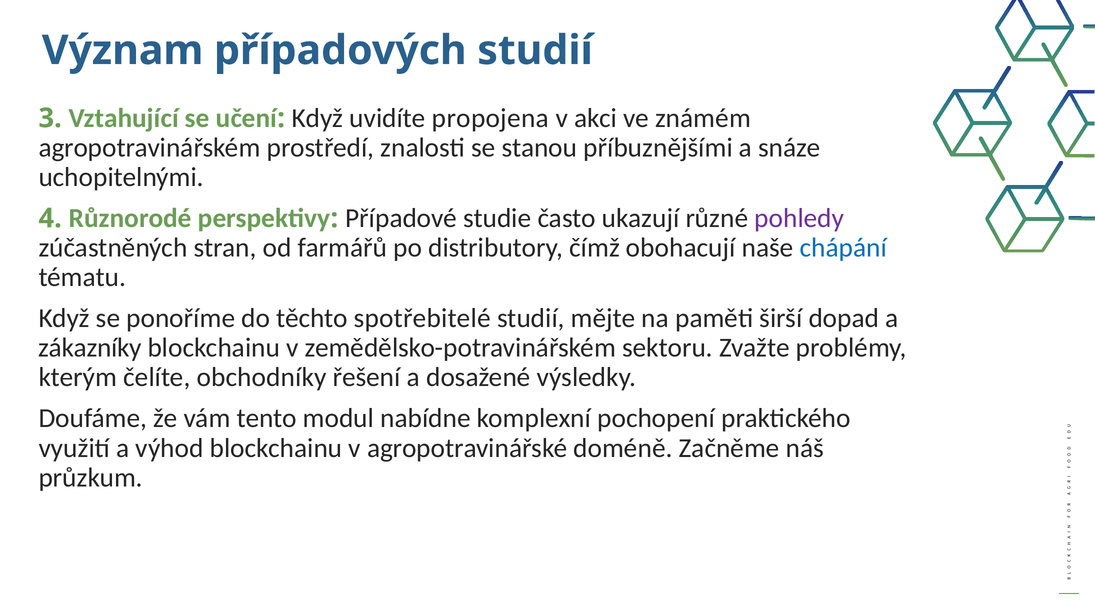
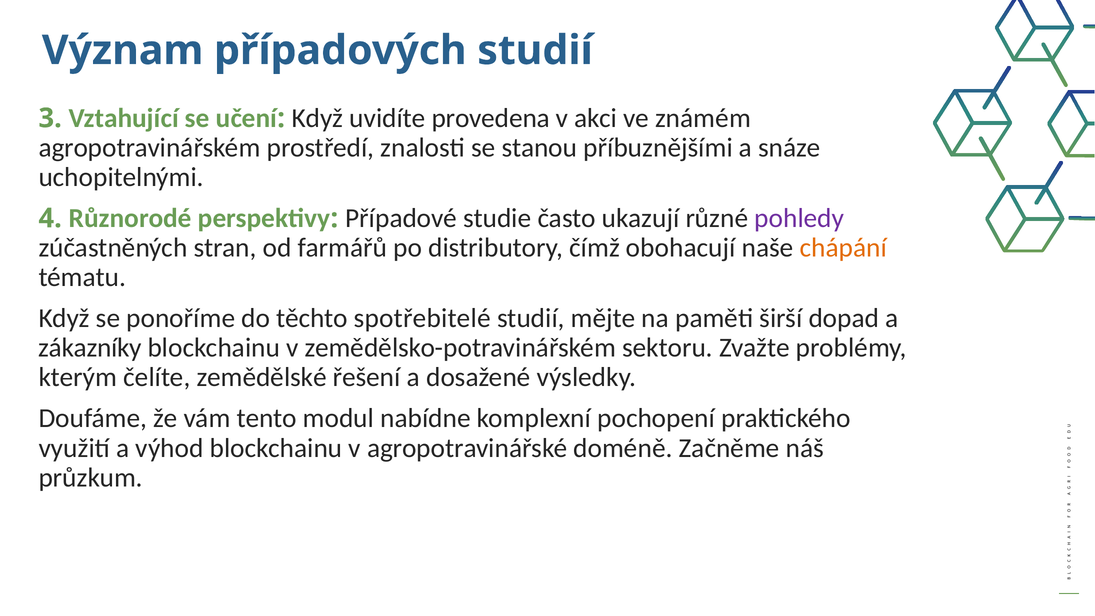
propojena: propojena -> provedena (491, 118)
chápání colour: blue -> orange (843, 248)
obchodníky: obchodníky -> zemědělské (262, 377)
